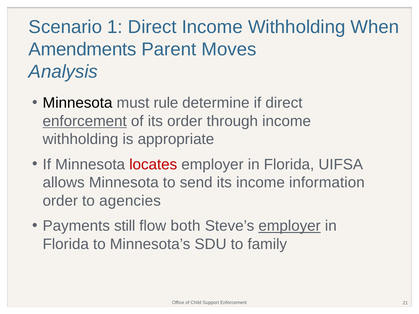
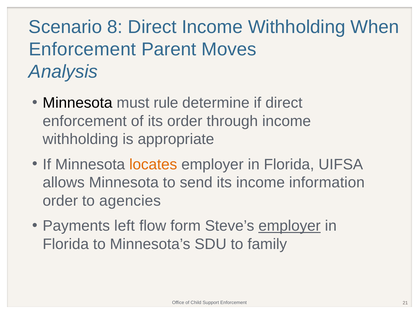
1: 1 -> 8 (115, 27)
Amendments: Amendments -> Enforcement (82, 49)
enforcement underline: present -> none (85, 121)
locates colour: red -> orange (153, 165)
still: still -> left (125, 226)
both: both -> form (186, 226)
